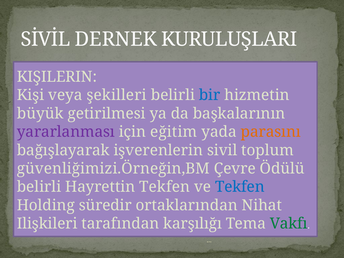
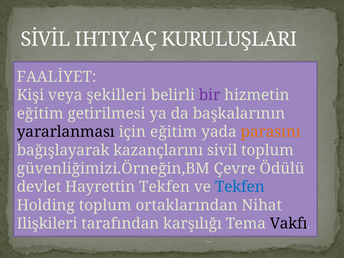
DERNEK: DERNEK -> IHTIYAÇ (116, 39)
KIŞILERIN: KIŞILERIN -> FAALİYET (57, 77)
bir colour: blue -> purple (210, 95)
büyük: büyük -> eğitim (40, 114)
yararlanması colour: purple -> black (66, 132)
işverenlerin: işverenlerin -> kazançlarını (158, 150)
belirli: belirli -> devlet (39, 187)
Holding süredir: süredir -> toplum (105, 205)
Vakfı colour: green -> black (289, 224)
